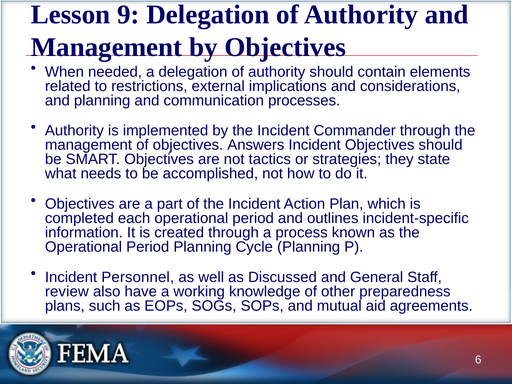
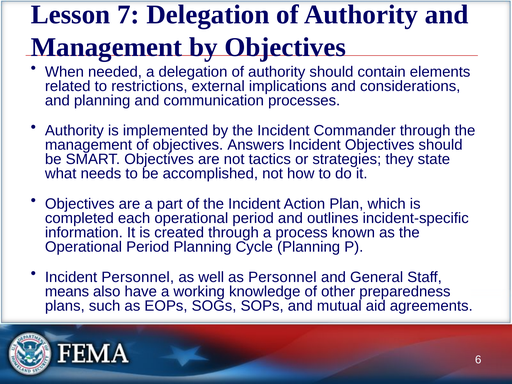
9: 9 -> 7 (128, 15)
as Discussed: Discussed -> Personnel (282, 277)
review: review -> means (67, 292)
